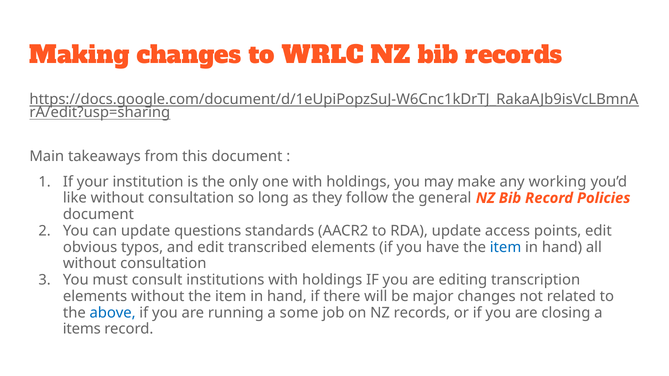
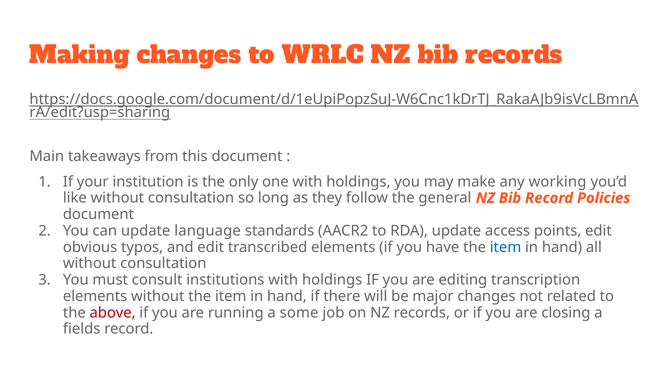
questions: questions -> language (208, 231)
above colour: blue -> red (113, 313)
items: items -> fields (82, 329)
